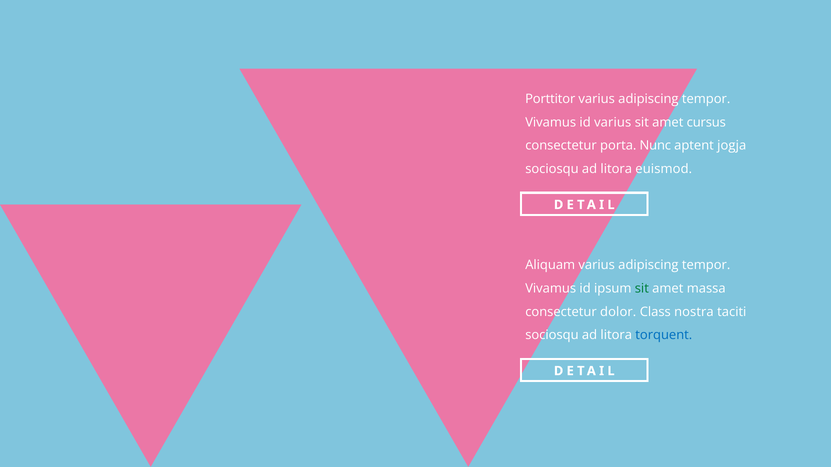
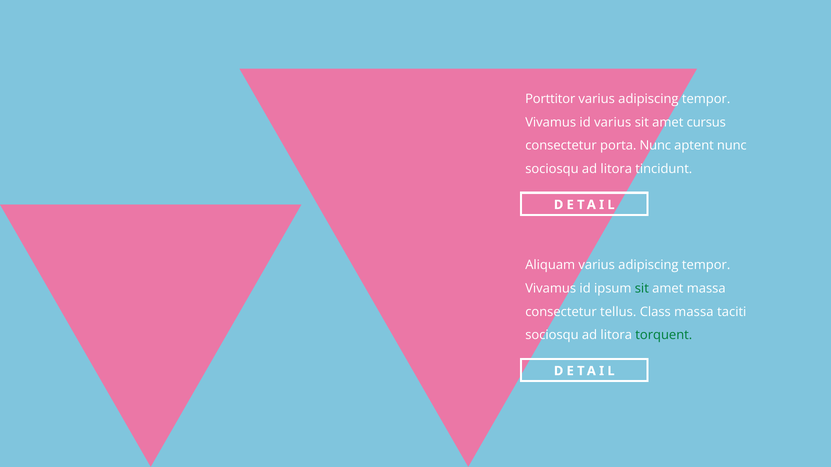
aptent jogja: jogja -> nunc (732, 146)
euismod: euismod -> tincidunt (664, 169)
dolor: dolor -> tellus (618, 312)
Class nostra: nostra -> massa (694, 312)
torquent colour: blue -> green (664, 335)
